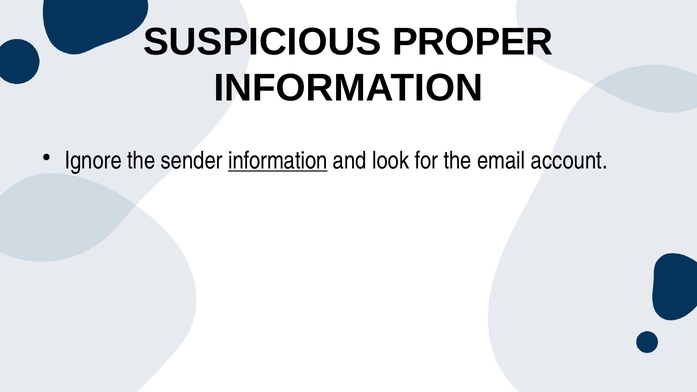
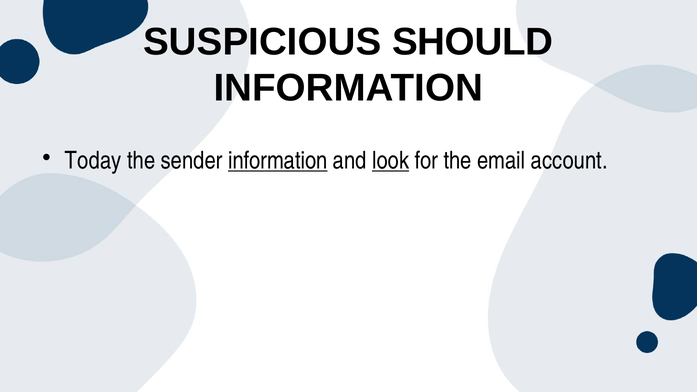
PROPER: PROPER -> SHOULD (473, 42)
Ignore: Ignore -> Today (93, 160)
look underline: none -> present (391, 160)
